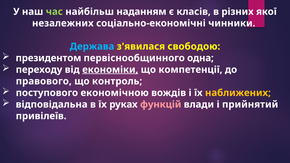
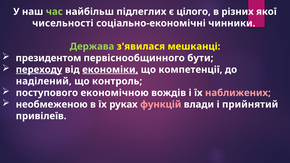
наданням: наданням -> підлеглих (141, 12)
класів: класів -> цілого (194, 12)
незалежних: незалежних -> чисельності (63, 23)
Держава colour: light blue -> light green (92, 46)
свободою: свободою -> мешканці (194, 46)
одна: одна -> бути (200, 58)
переходу underline: none -> present (39, 70)
правового: правового -> наділений (44, 81)
наближених colour: yellow -> pink (238, 93)
відповідальна: відповідальна -> необмеженою (52, 104)
